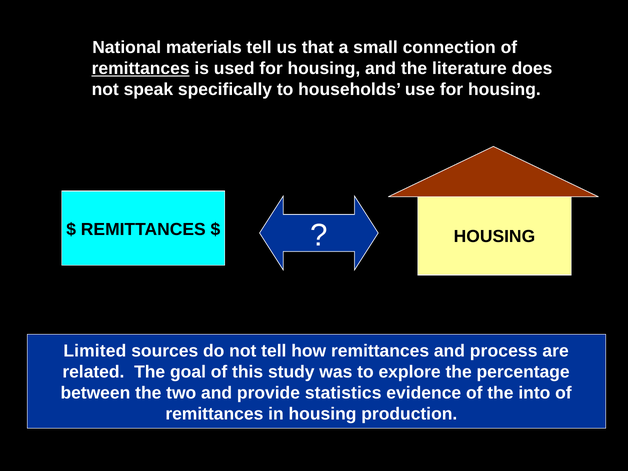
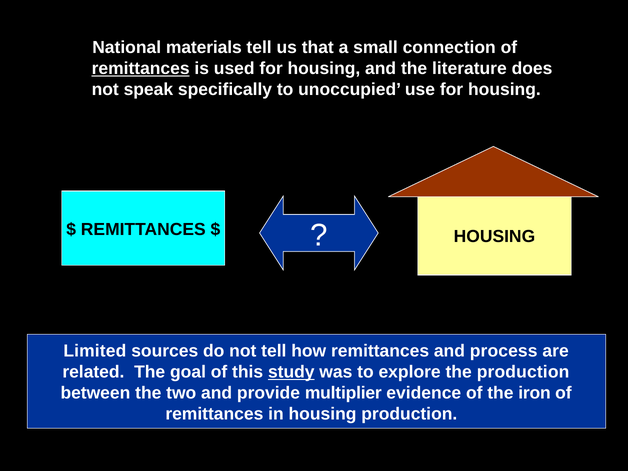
households: households -> unoccupied (350, 89)
study underline: none -> present (291, 372)
the percentage: percentage -> production (523, 372)
statistics: statistics -> multiplier (343, 393)
into: into -> iron (534, 393)
